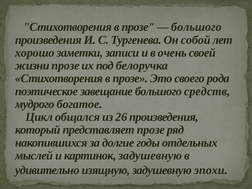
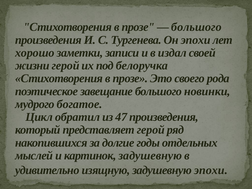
Он собой: собой -> эпохи (196, 40)
очень: очень -> издал (172, 53)
жизни прозе: прозе -> герой (66, 66)
средств: средств -> новинки (207, 91)
общался: общался -> обратил (78, 117)
26: 26 -> 47 (121, 117)
представляет прозе: прозе -> герой (151, 130)
